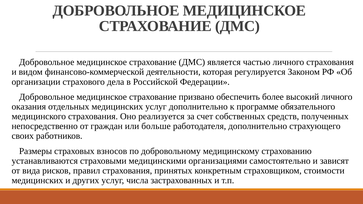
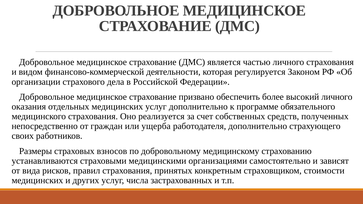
больше: больше -> ущерба (156, 126)
